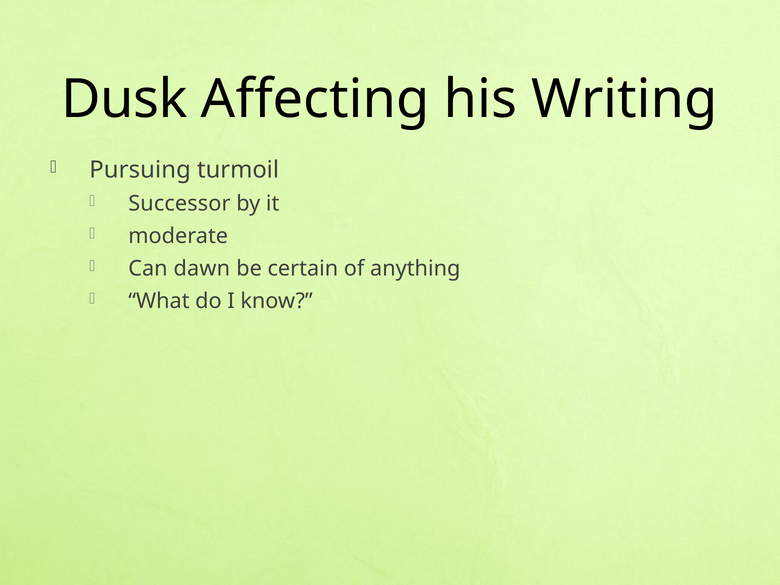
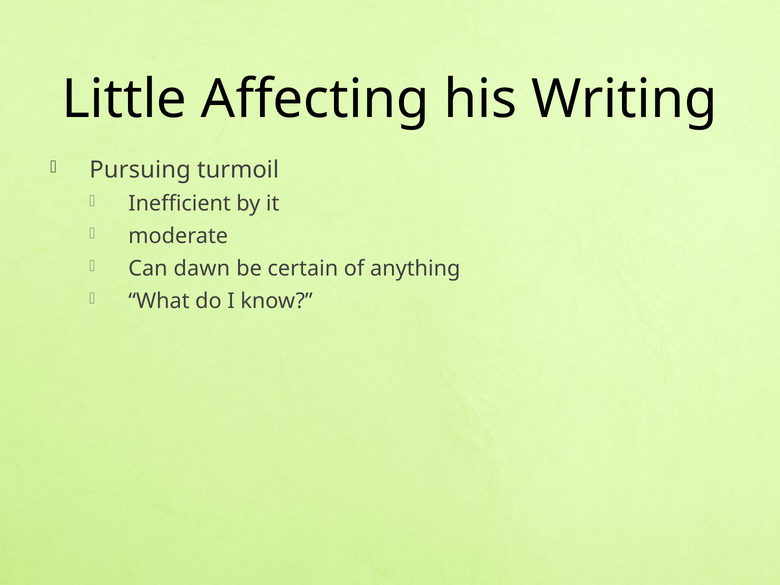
Dusk: Dusk -> Little (124, 99)
Successor: Successor -> Inefficient (180, 204)
